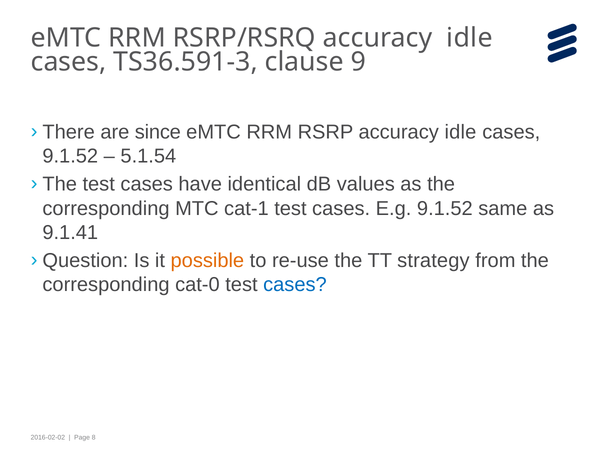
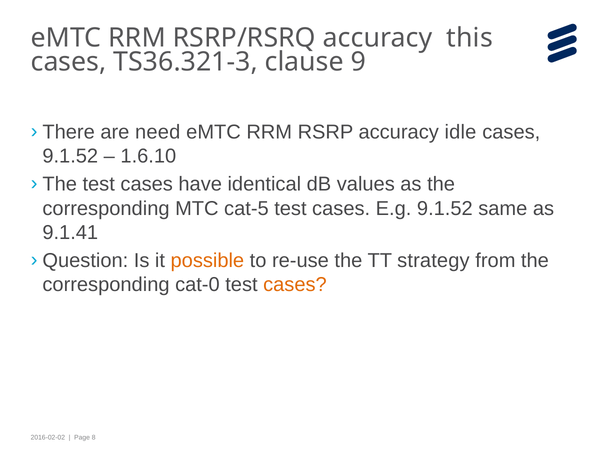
RSRP/RSRQ accuracy idle: idle -> this (470, 38)
TS36.591-3: TS36.591-3 -> TS36.321-3 (186, 62)
since: since -> need (158, 132)
5.1.54: 5.1.54 -> 1.6.10 (148, 156)
cat-1: cat-1 -> cat-5 (246, 208)
cases colour: blue -> orange (295, 284)
